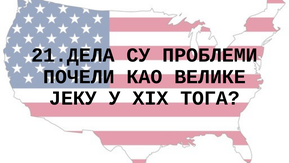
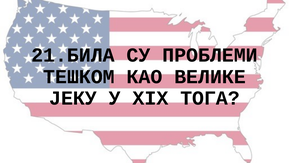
21.ДЕЛА: 21.ДЕЛА -> 21.БИЛА (73, 55)
ПОЧЕЛИ: ПОЧЕЛИ -> ТЕШКОМ (79, 76)
